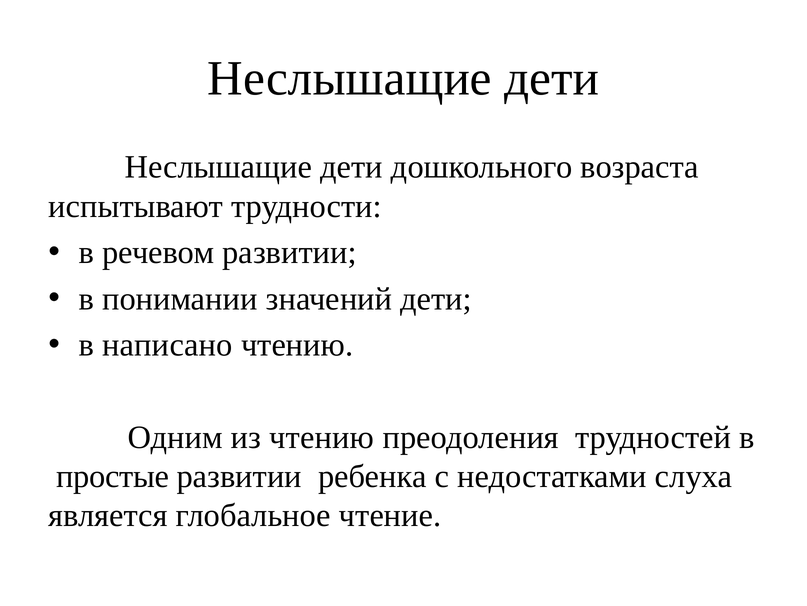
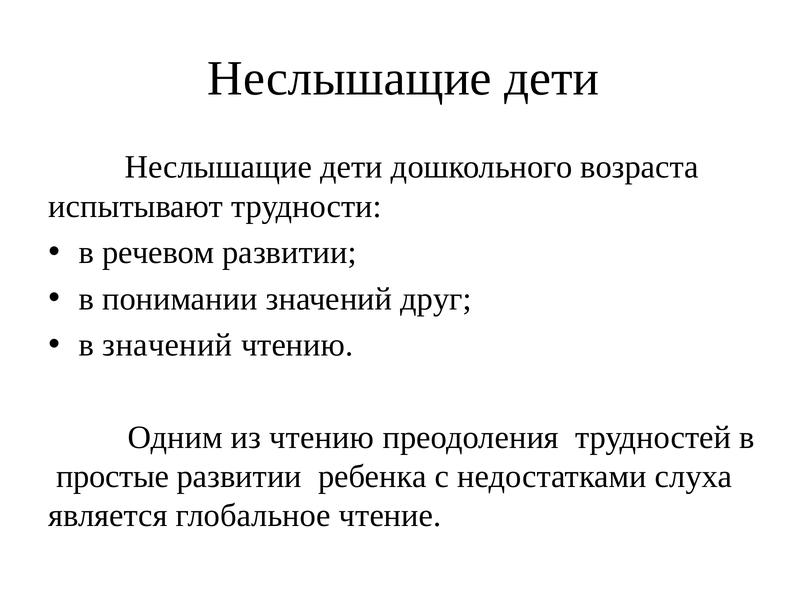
значений дети: дети -> друг (436, 298)
в написано: написано -> значений (167, 345)
